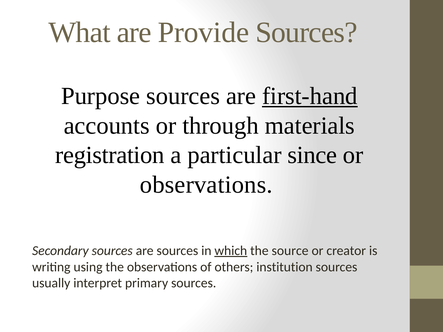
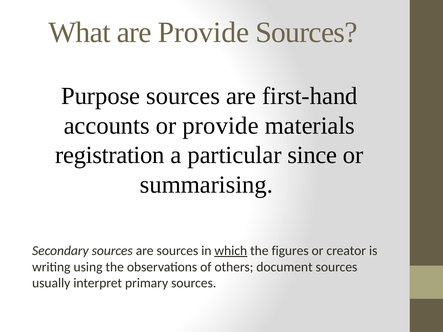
first-hand underline: present -> none (310, 96)
or through: through -> provide (220, 126)
observations: observations -> summarising (206, 185)
source: source -> figures (290, 251)
institution: institution -> document (284, 267)
